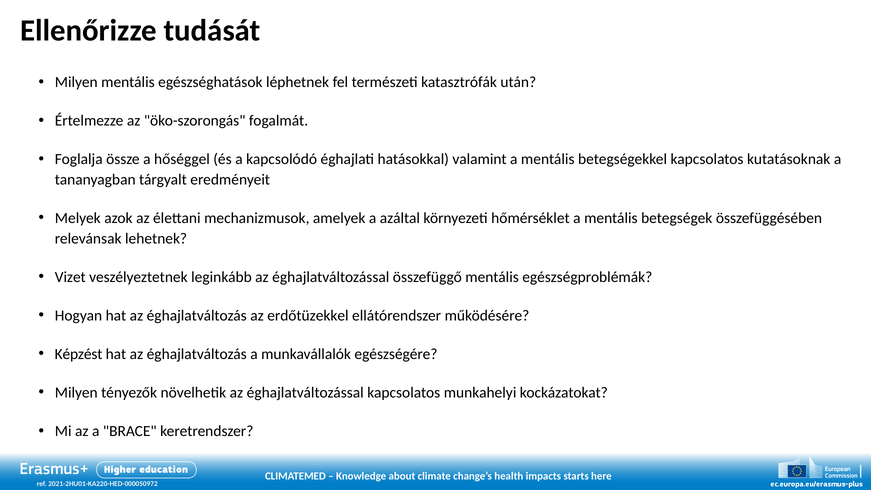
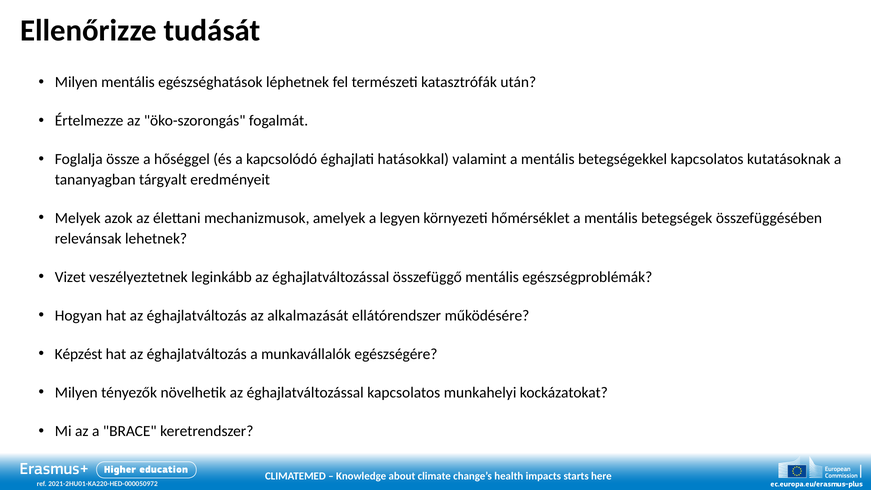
azáltal: azáltal -> legyen (400, 218)
erdőtüzekkel: erdőtüzekkel -> alkalmazását (308, 316)
